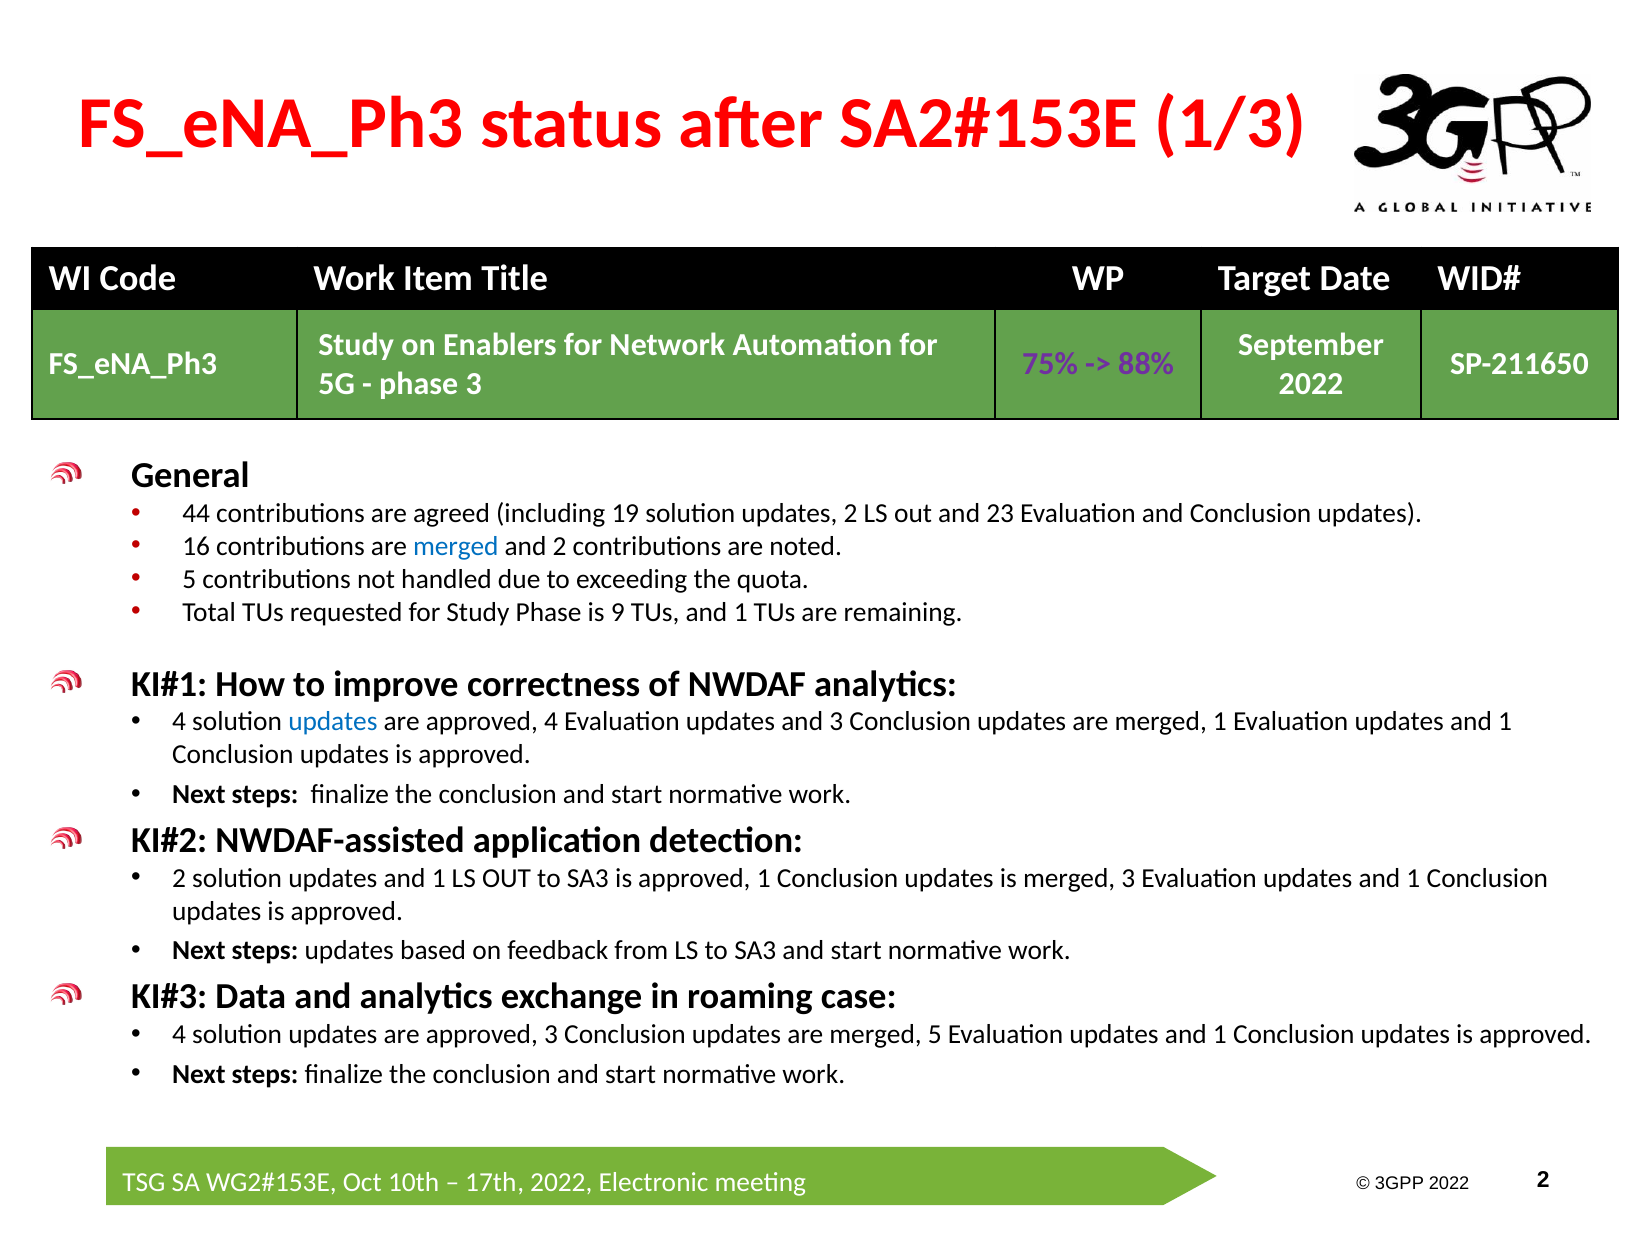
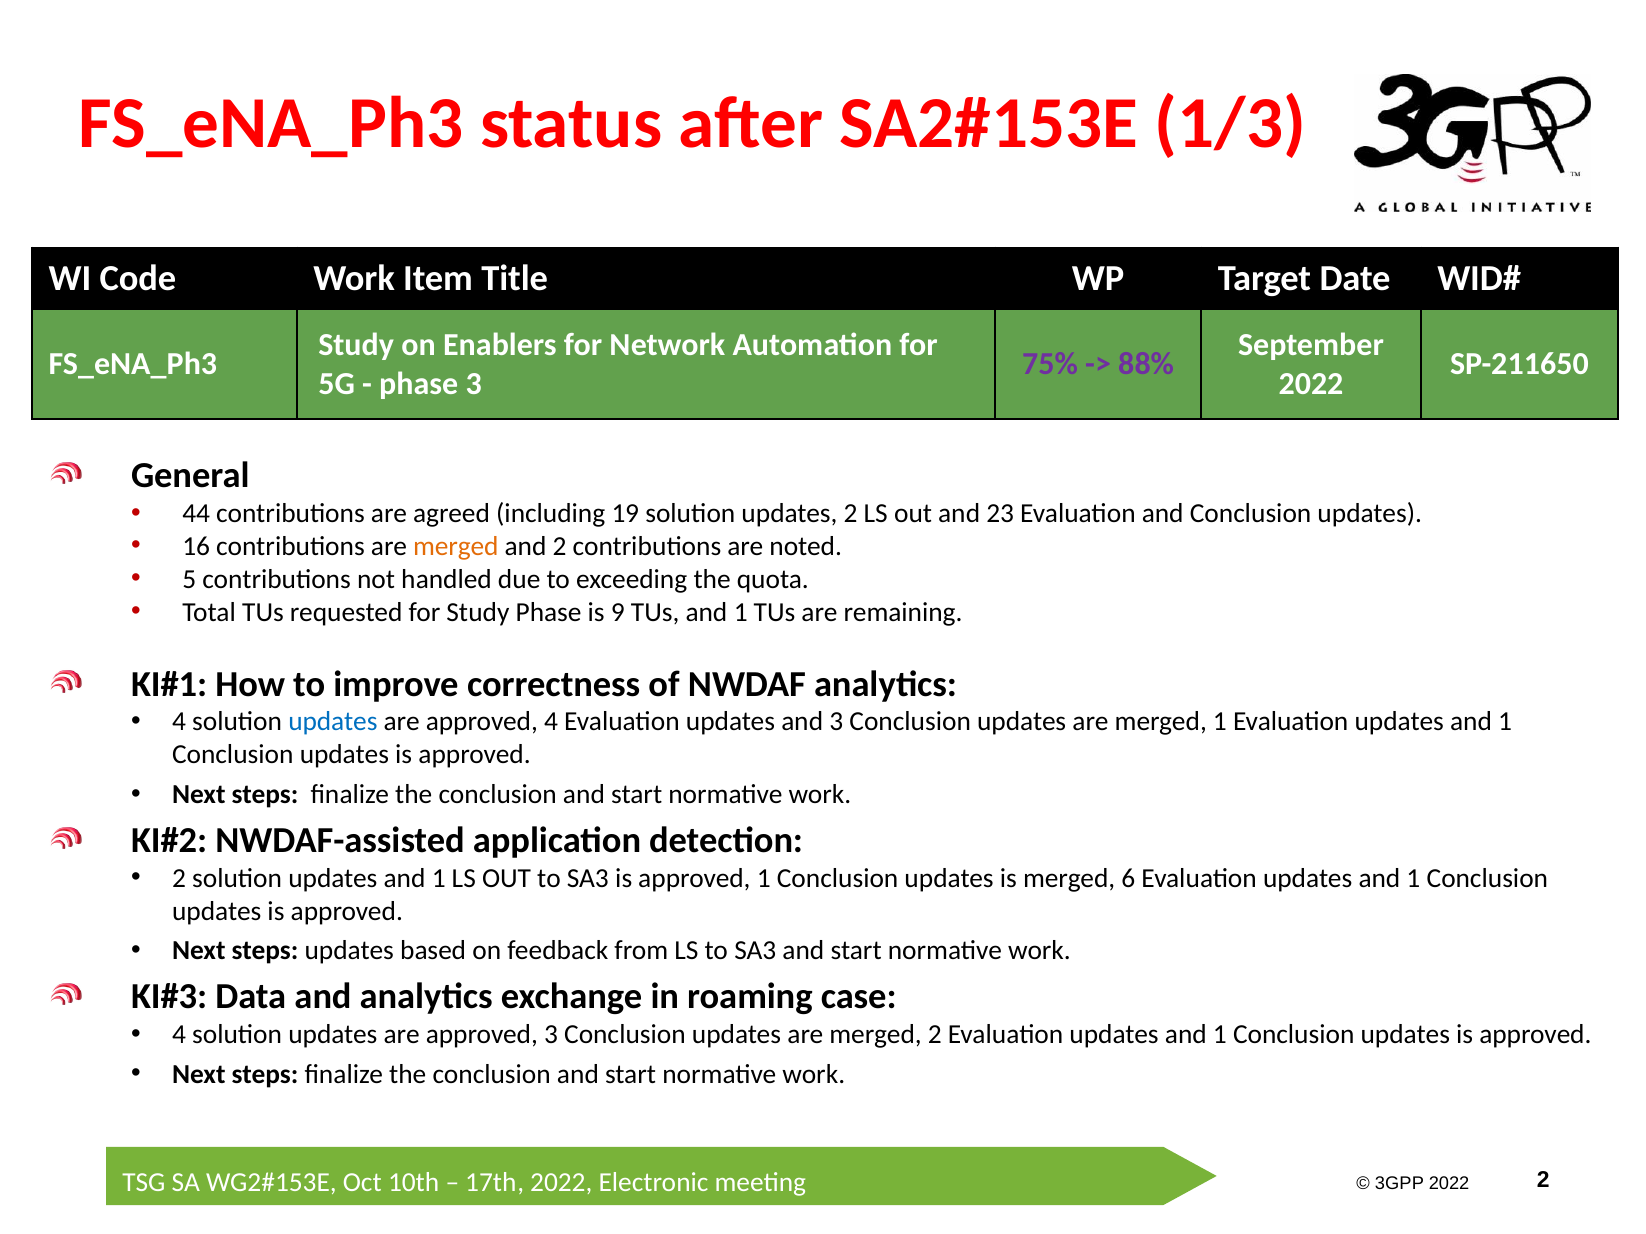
merged colour: blue -> orange (456, 547)
merged 3: 3 -> 6 (1128, 879)
merged 5: 5 -> 2 (935, 1035)
